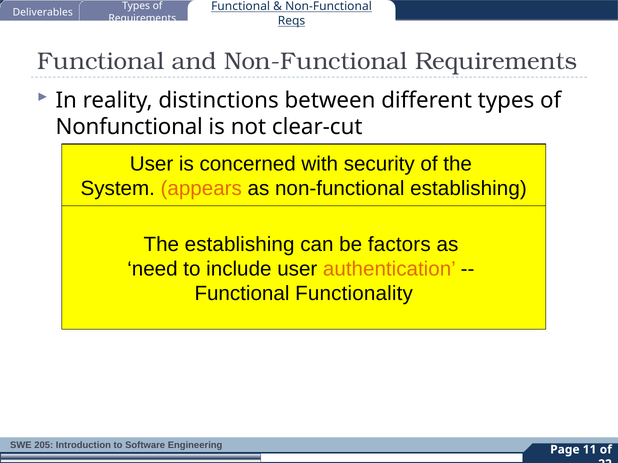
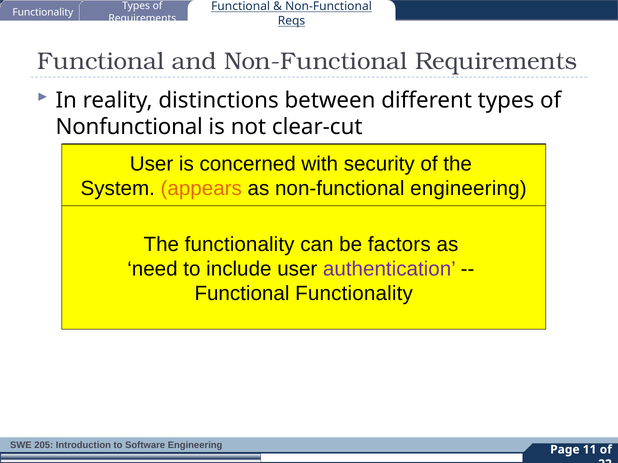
Deliverables: Deliverables -> Functionality (43, 12)
non-functional establishing: establishing -> engineering (468, 189)
The establishing: establishing -> functionality (240, 245)
authentication colour: orange -> purple (389, 269)
